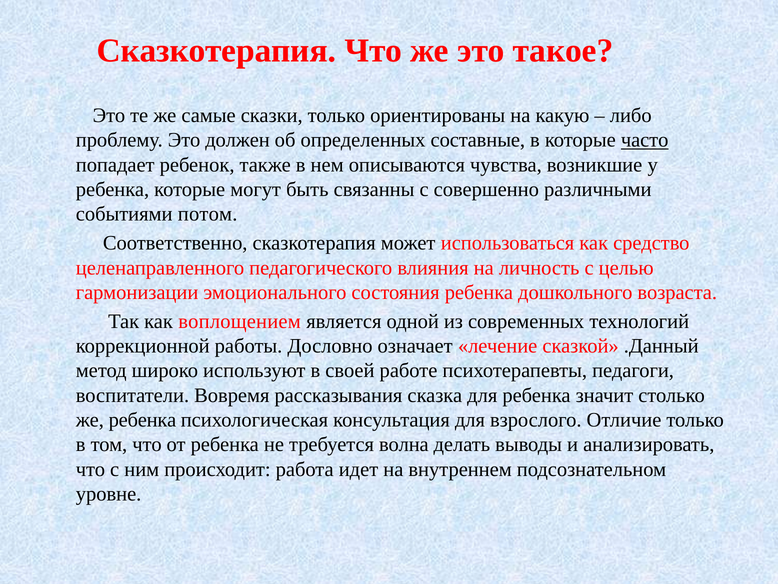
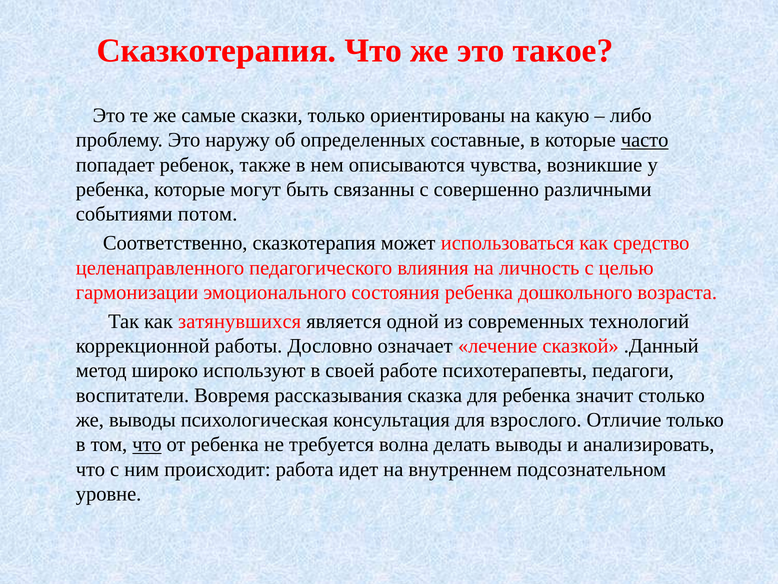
должен: должен -> наружу (238, 140)
воплощением: воплощением -> затянувшихся (240, 321)
же ребенка: ребенка -> выводы (142, 420)
что underline: none -> present (147, 444)
